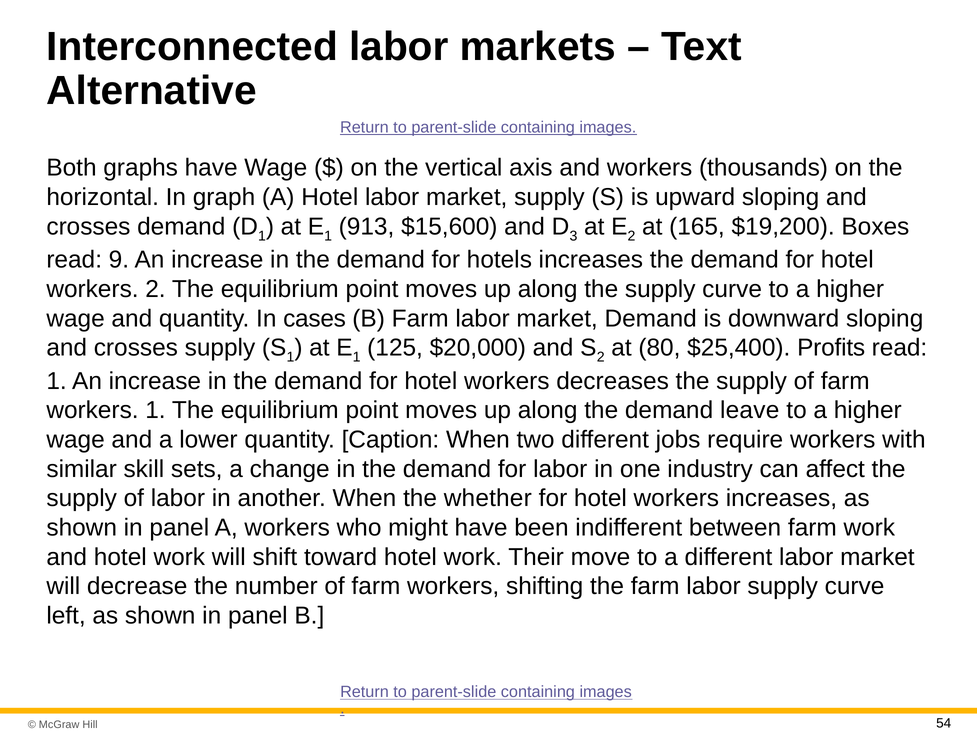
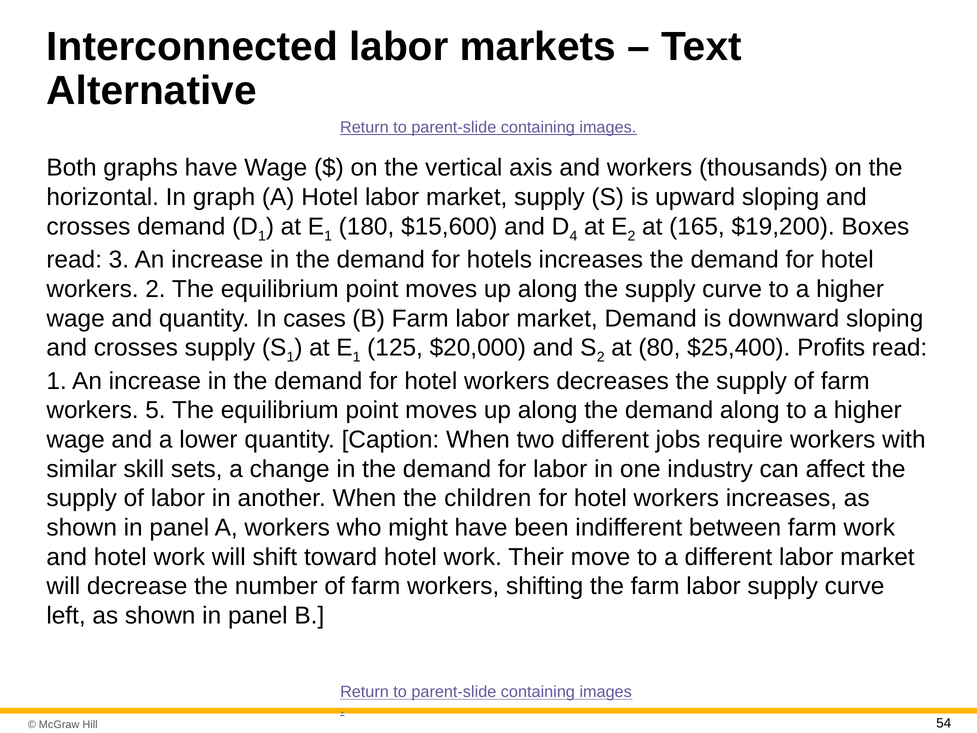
913: 913 -> 180 (367, 226)
3: 3 -> 4 (574, 236)
9: 9 -> 3 (119, 260)
workers 1: 1 -> 5 (155, 410)
demand leave: leave -> along (750, 410)
whether: whether -> children (488, 498)
